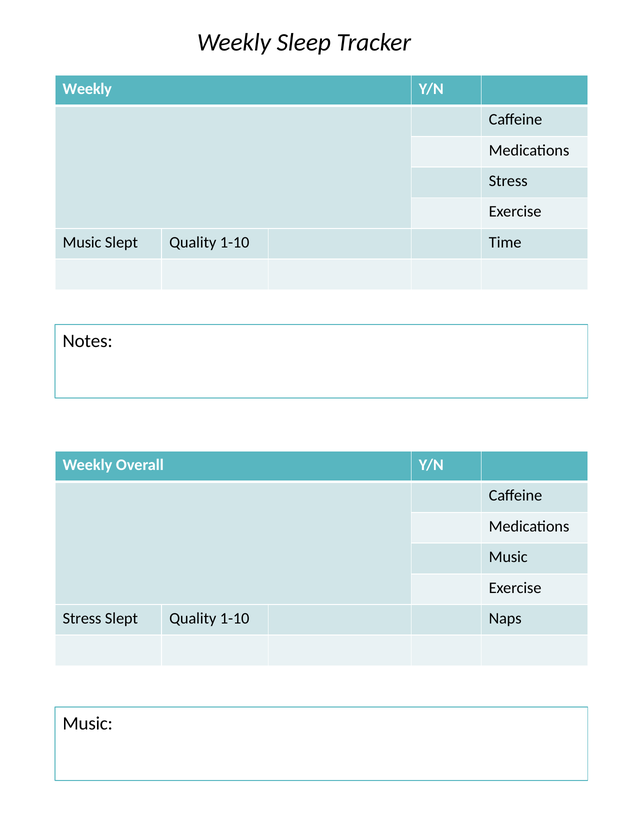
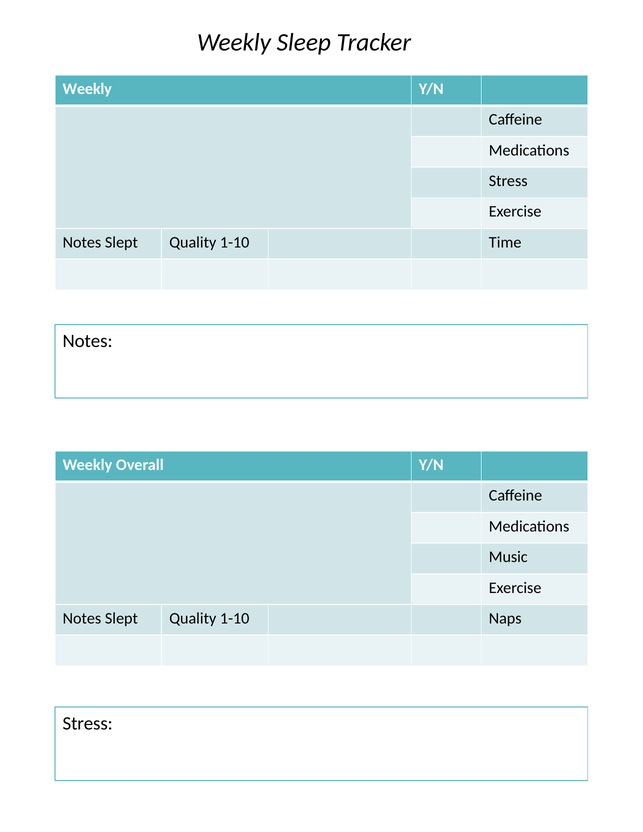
Music: Music -> Notes (82, 242)
Stress: Stress -> Notes (82, 618)
Music: Music -> Stress (88, 723)
